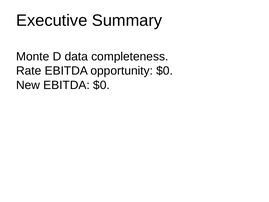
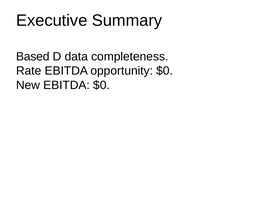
Monte: Monte -> Based (33, 56)
